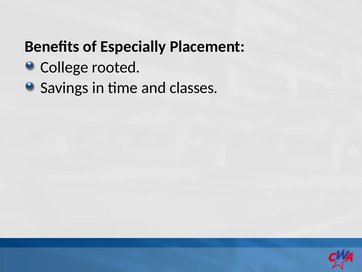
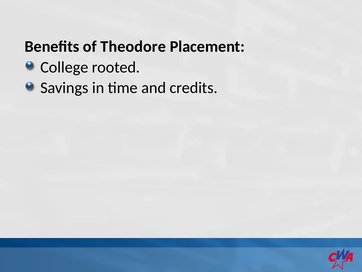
Especially: Especially -> Theodore (133, 47)
classes: classes -> credits (194, 88)
